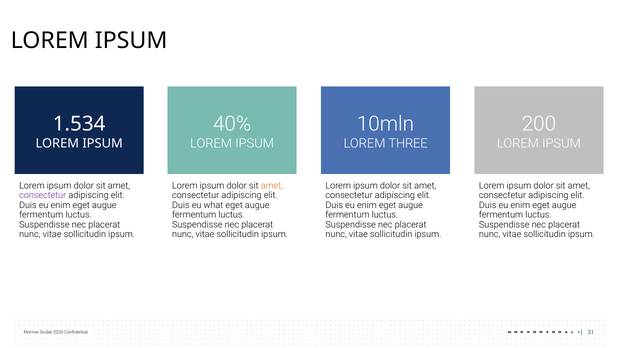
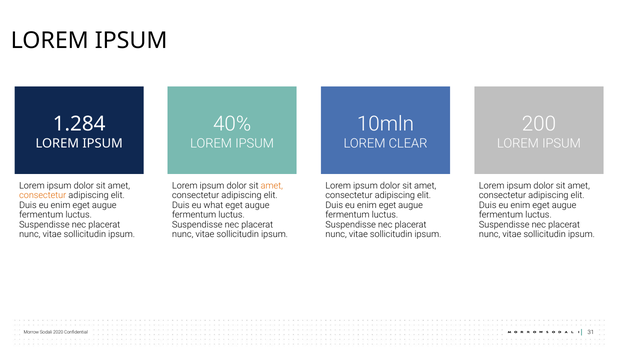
1.534: 1.534 -> 1.284 (79, 124)
THREE: THREE -> CLEAR (408, 144)
consectetur colour: purple -> orange (43, 195)
